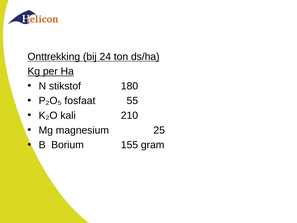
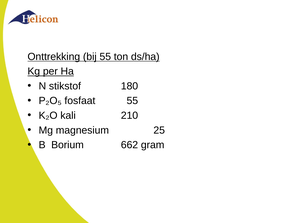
bij 24: 24 -> 55 (105, 57)
155: 155 -> 662 (129, 145)
